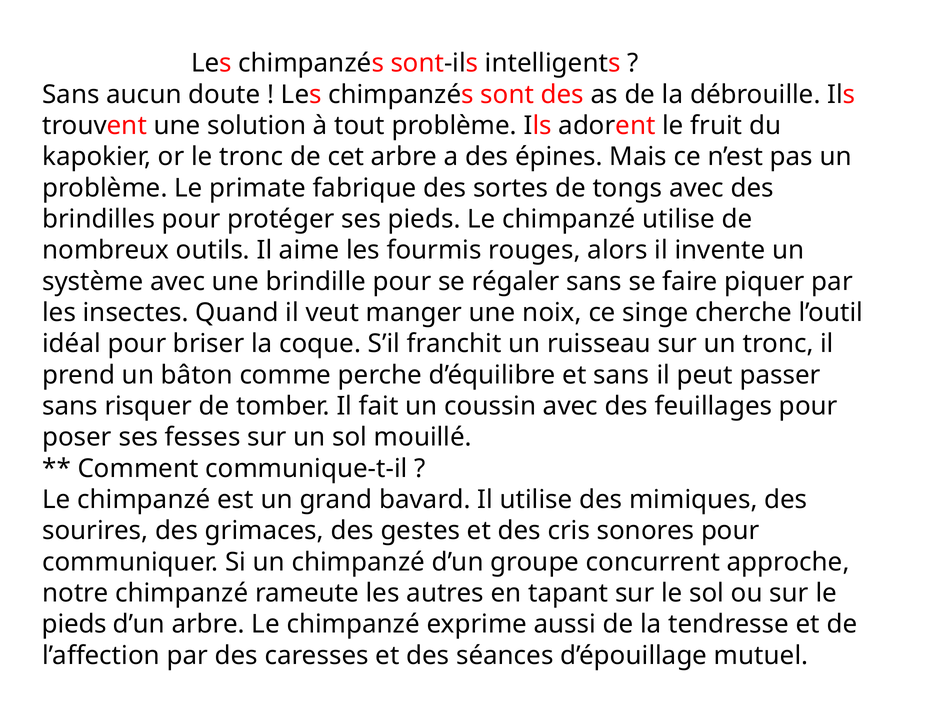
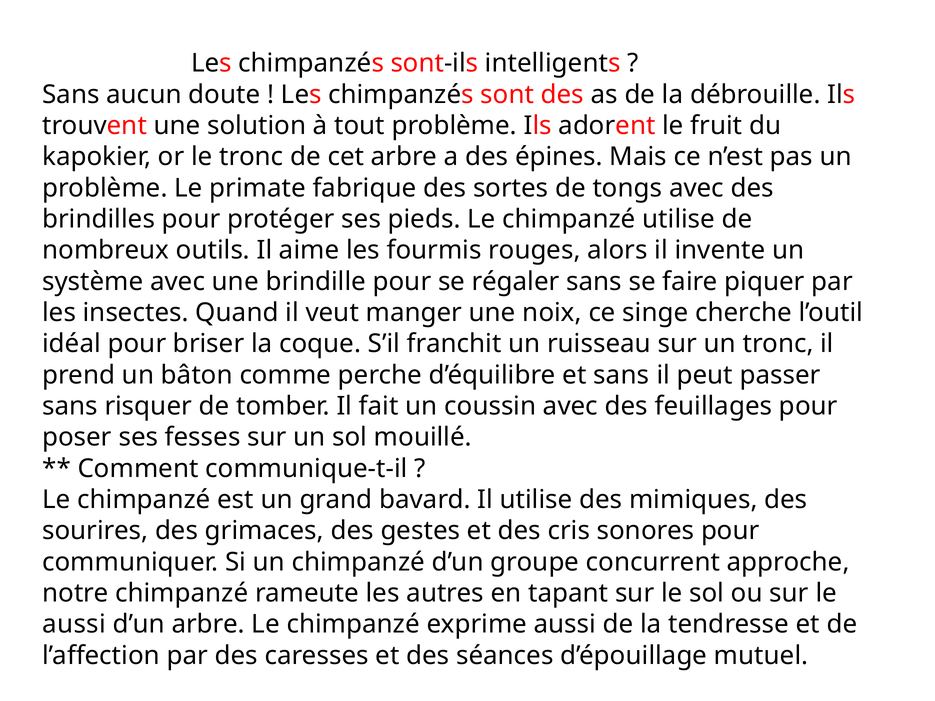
pieds: pieds -> aussi (74, 625)
